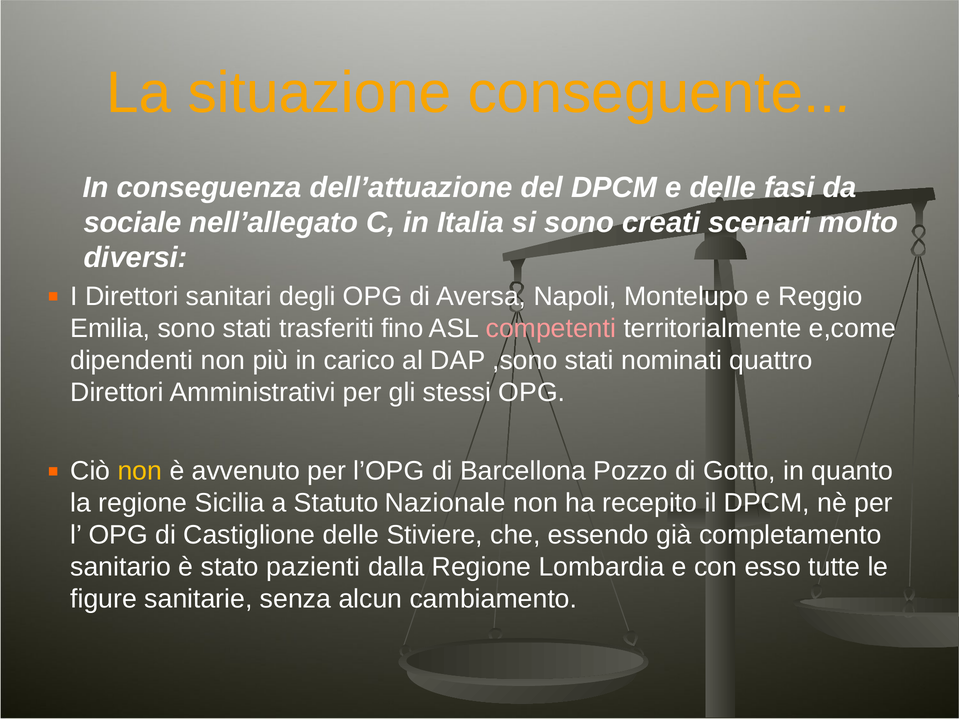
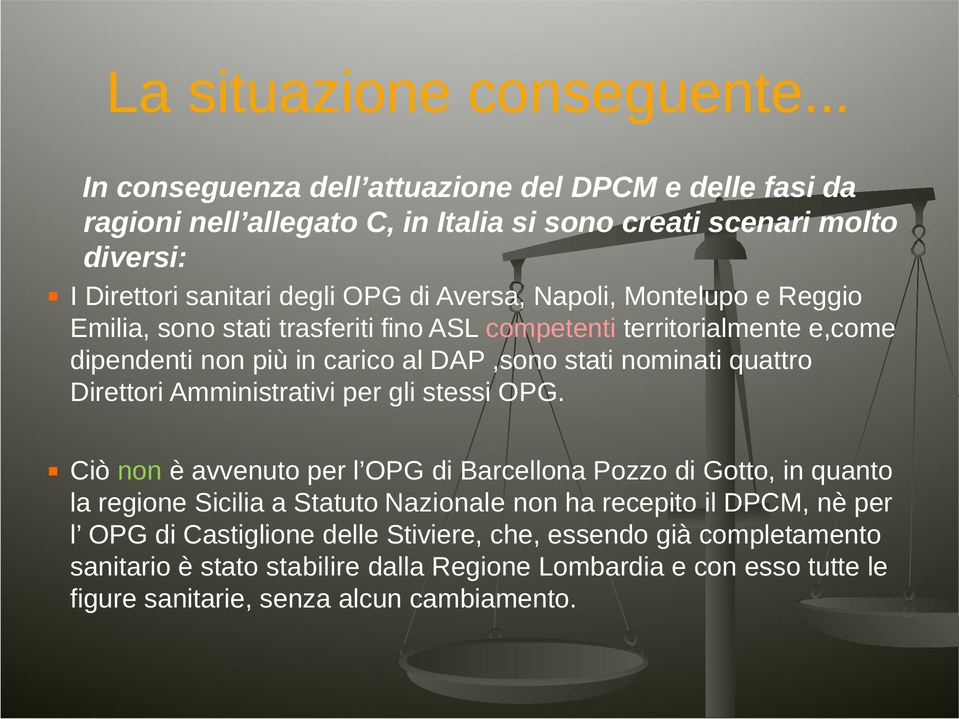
sociale: sociale -> ragioni (132, 223)
non colour: yellow -> light green (140, 471)
pazienti: pazienti -> stabilire (313, 567)
